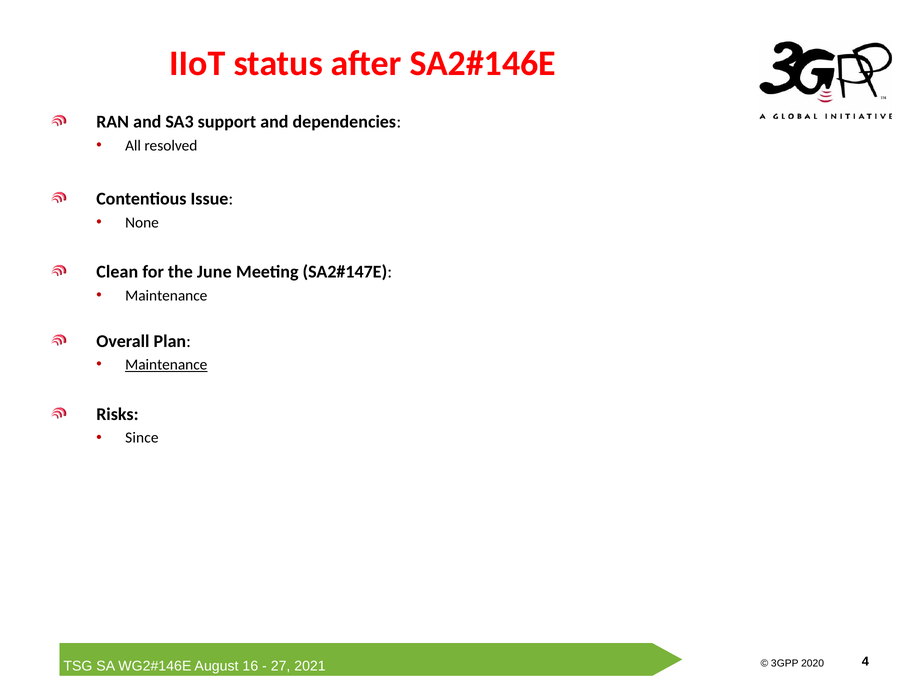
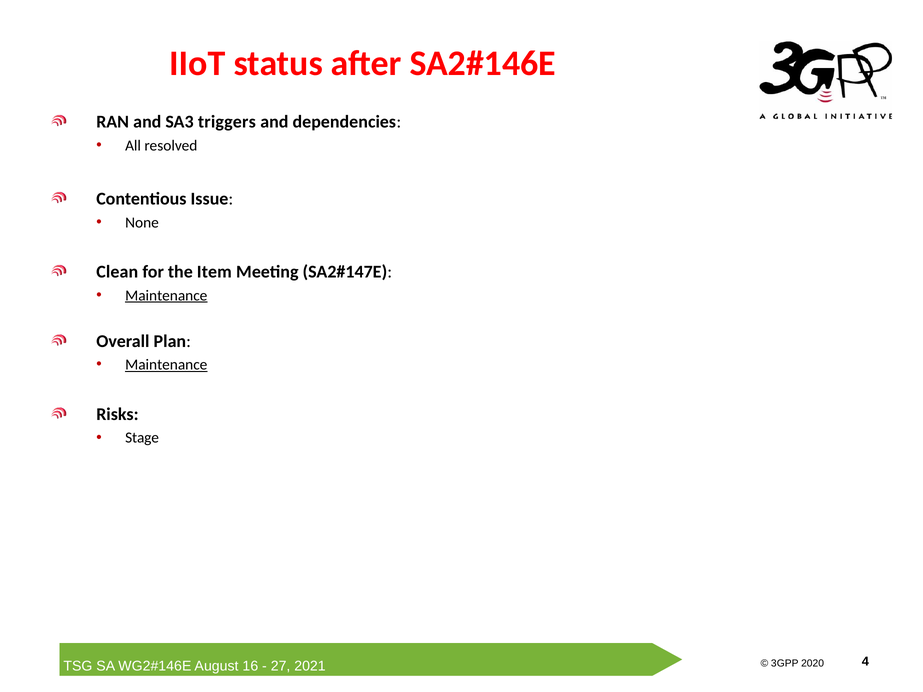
support: support -> triggers (227, 122)
June: June -> Item (214, 272)
Maintenance underline: none -> present (166, 296)
Since: Since -> Stage (142, 438)
